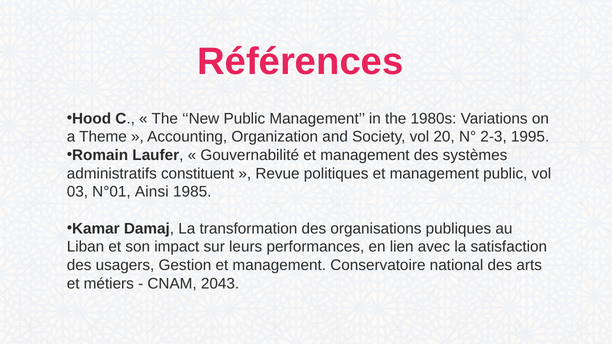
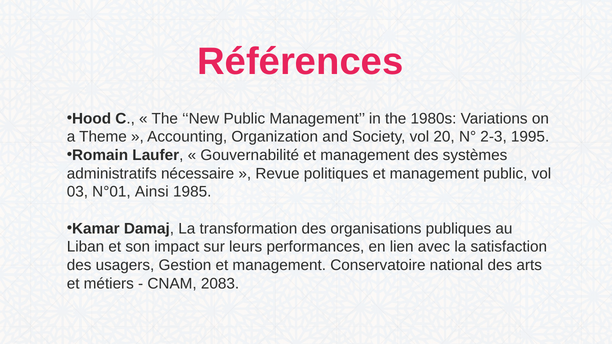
constituent: constituent -> nécessaire (198, 174)
2043: 2043 -> 2083 (220, 284)
